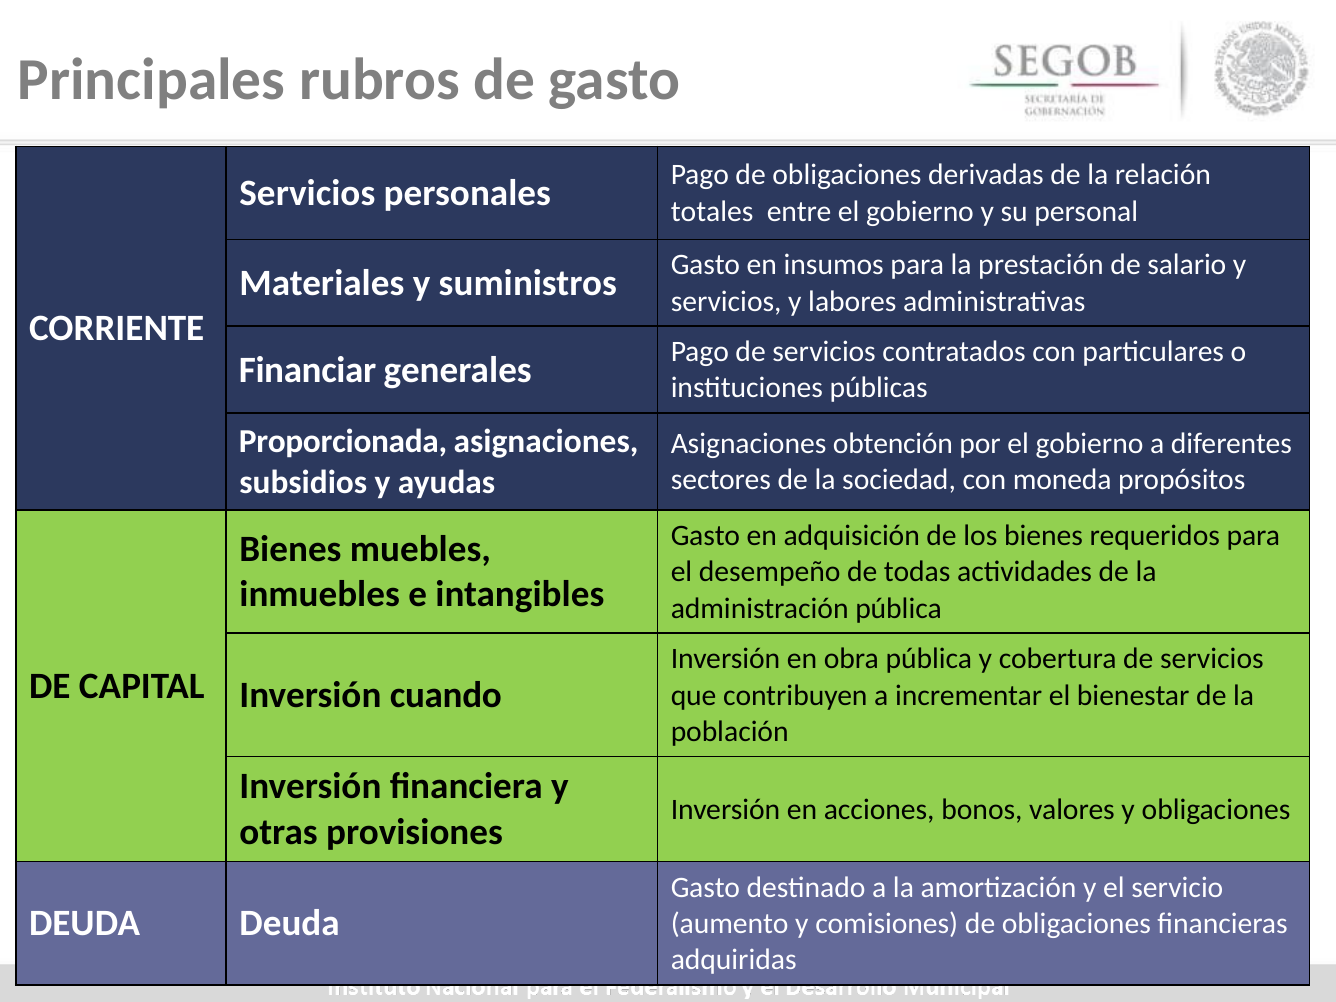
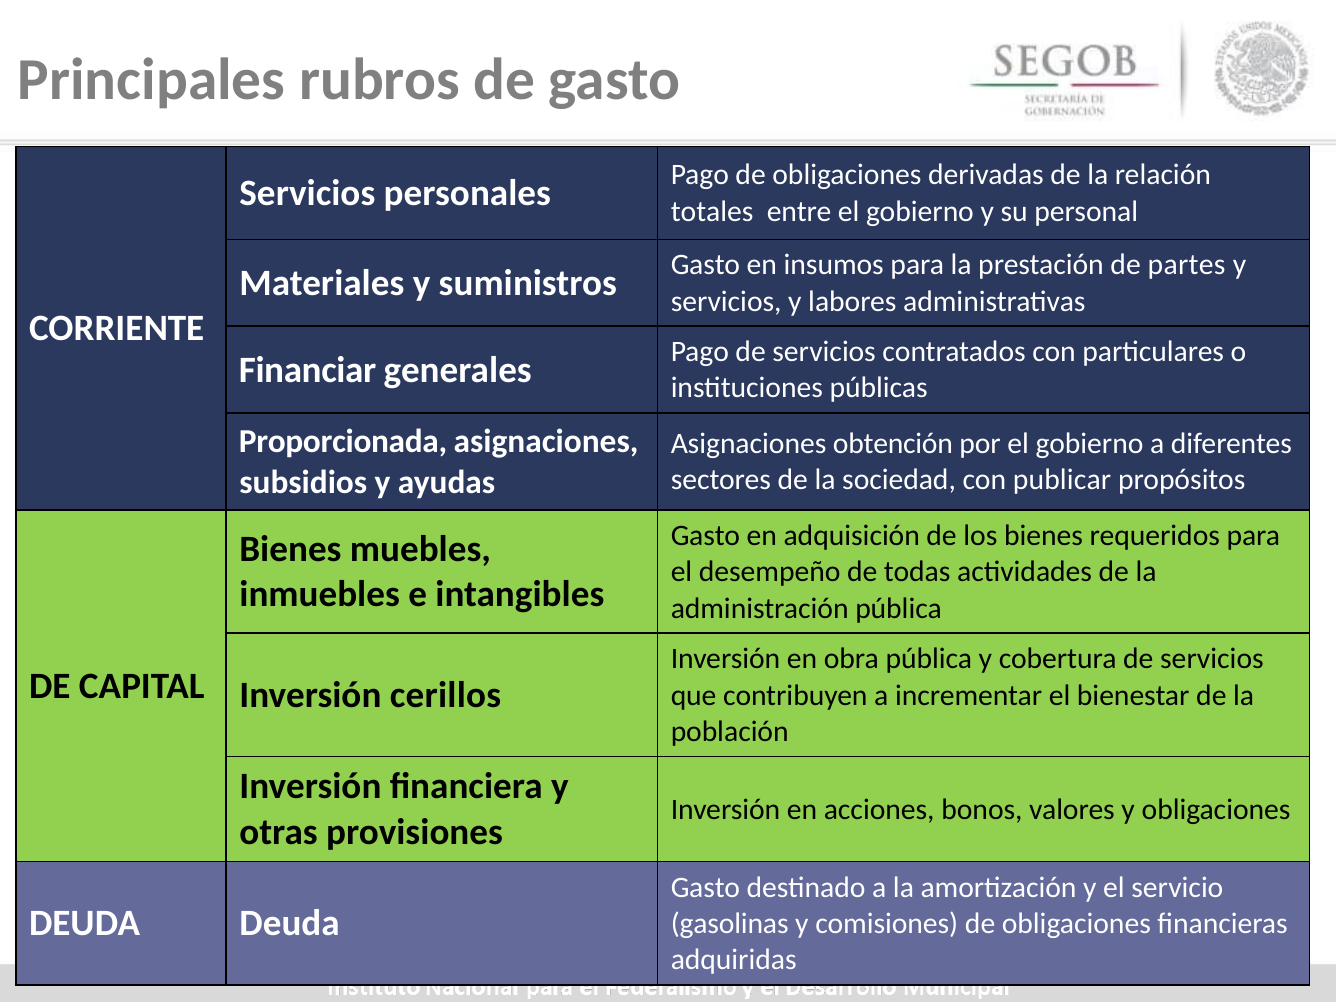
salario: salario -> partes (1187, 265)
moneda: moneda -> publicar (1062, 480)
cuando: cuando -> cerillos (446, 695)
aumento: aumento -> gasolinas (730, 924)
